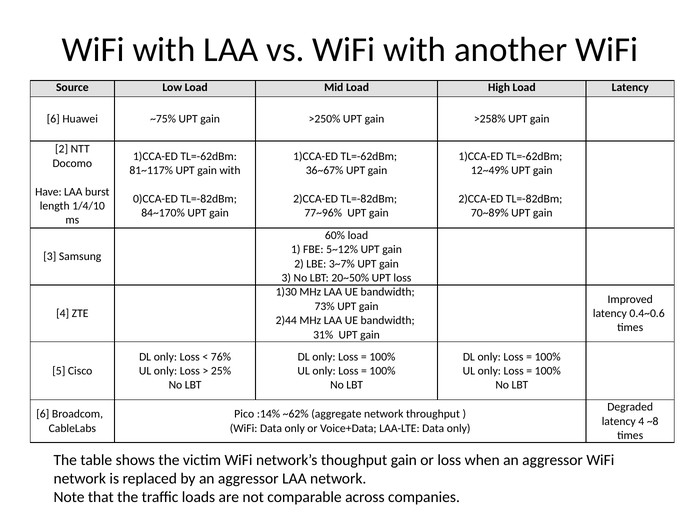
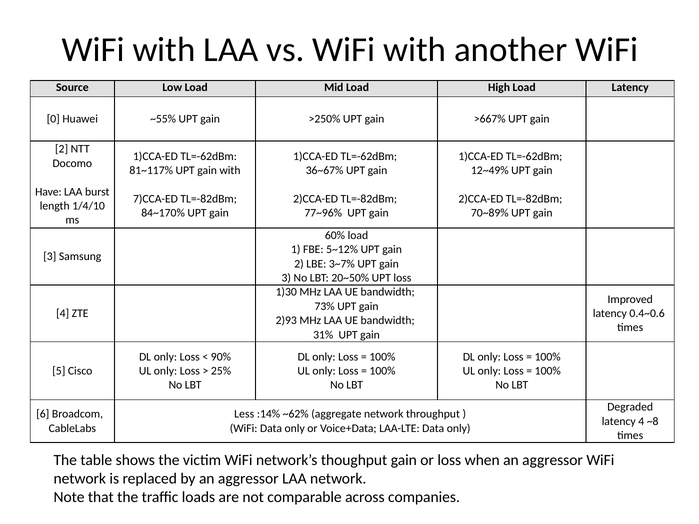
6: 6 -> 0 (53, 119)
~75%: ~75% -> ~55% (163, 119)
>258%: >258% -> >667% (490, 119)
0)CCA-ED: 0)CCA-ED -> 7)CCA-ED (155, 199)
2)44: 2)44 -> 2)93 (286, 321)
76%: 76% -> 90% (221, 357)
Pico: Pico -> Less (244, 414)
